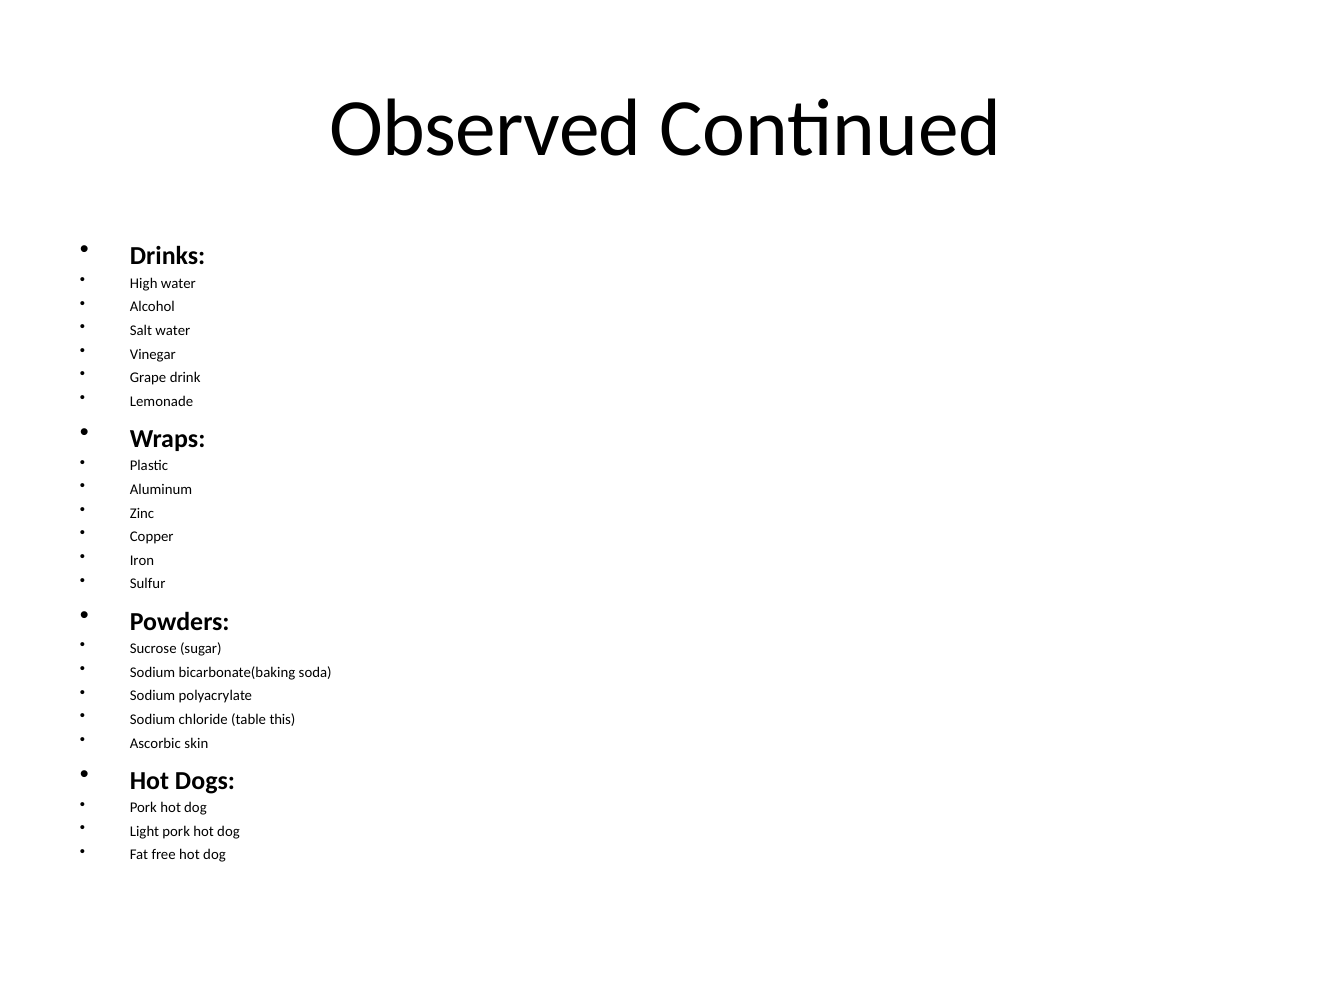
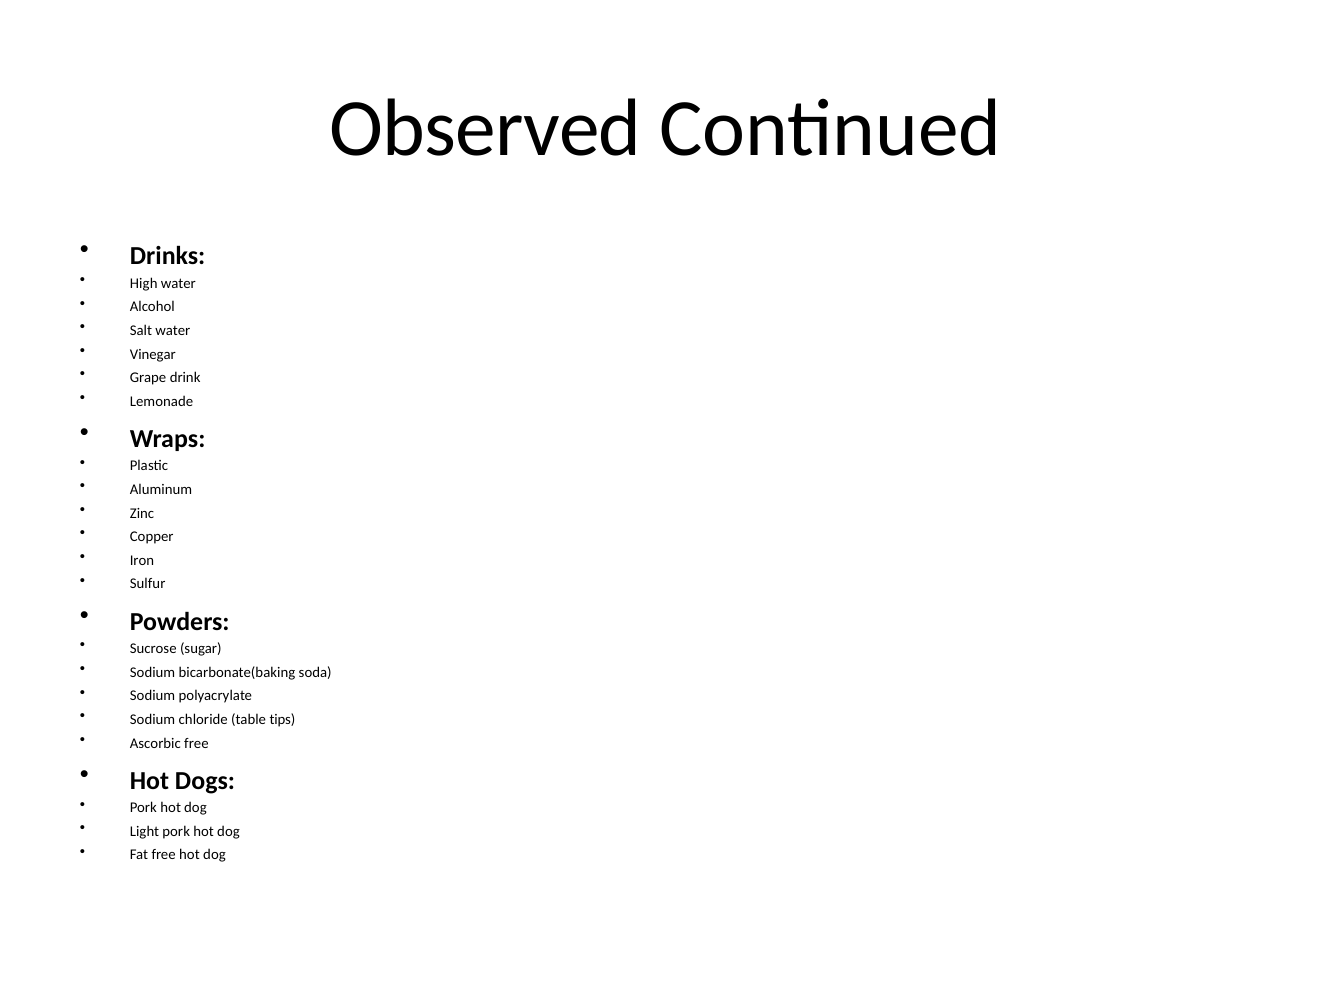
this: this -> tips (282, 720)
Ascorbic skin: skin -> free (196, 743)
